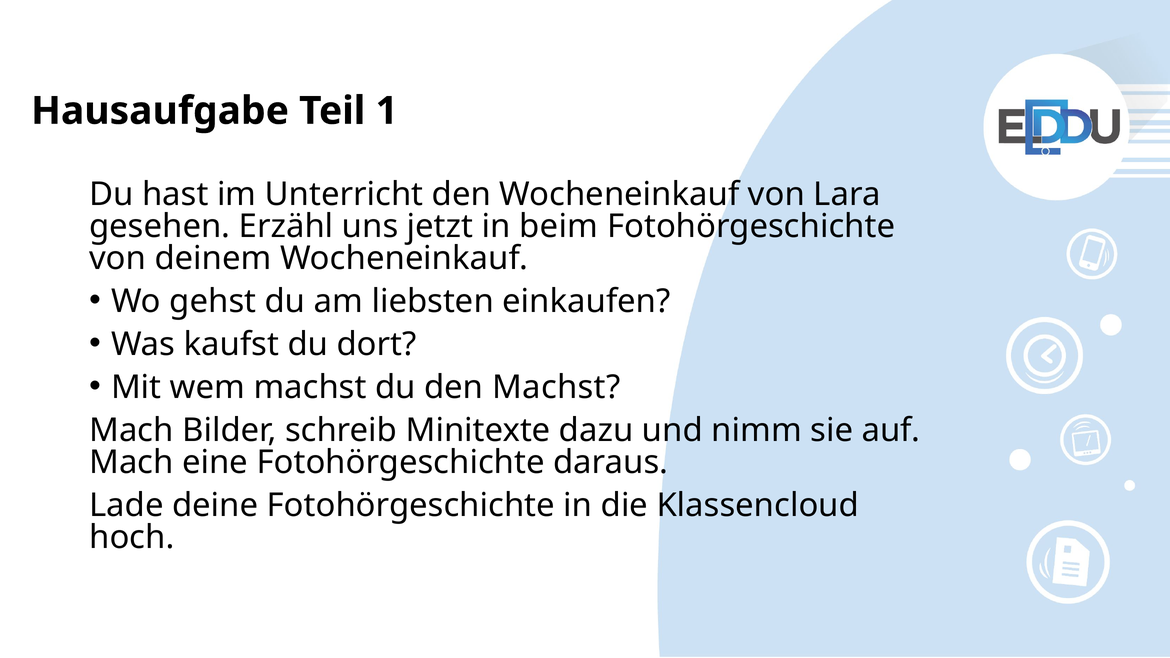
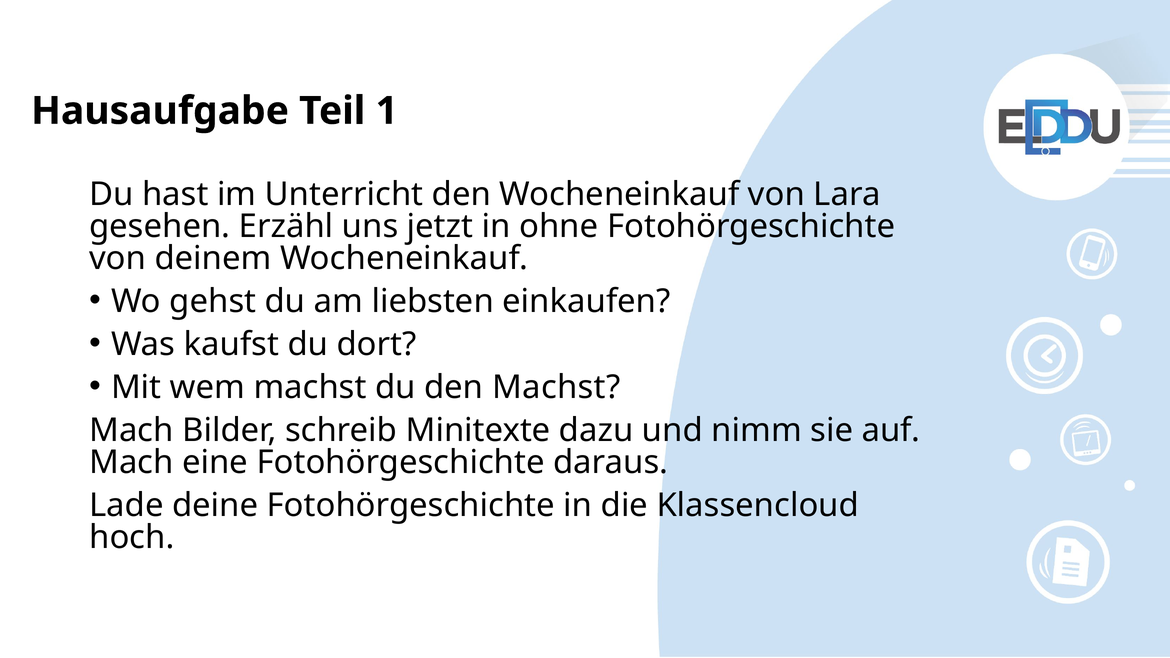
beim: beim -> ohne (559, 226)
